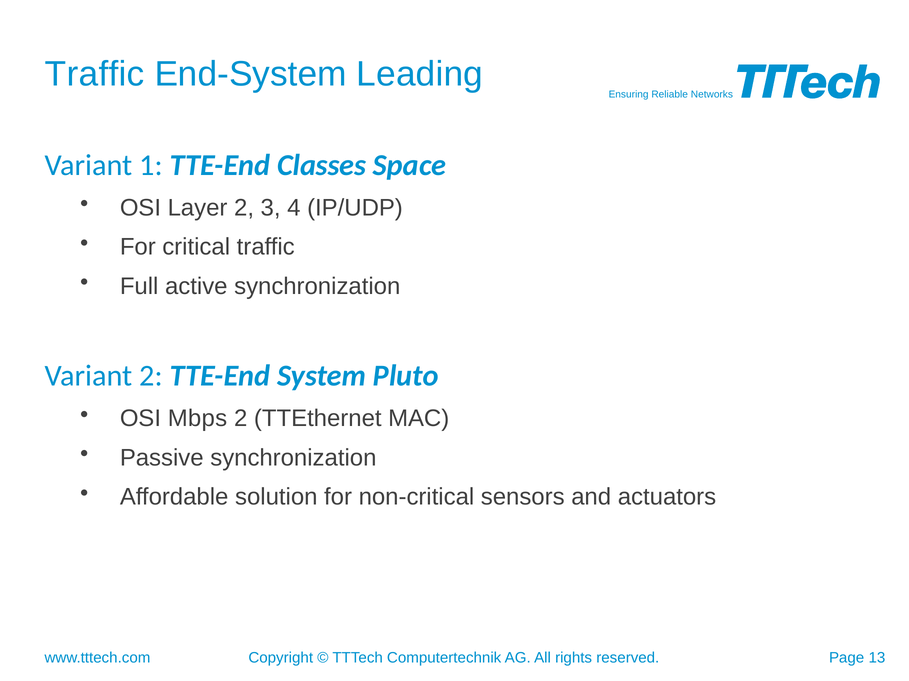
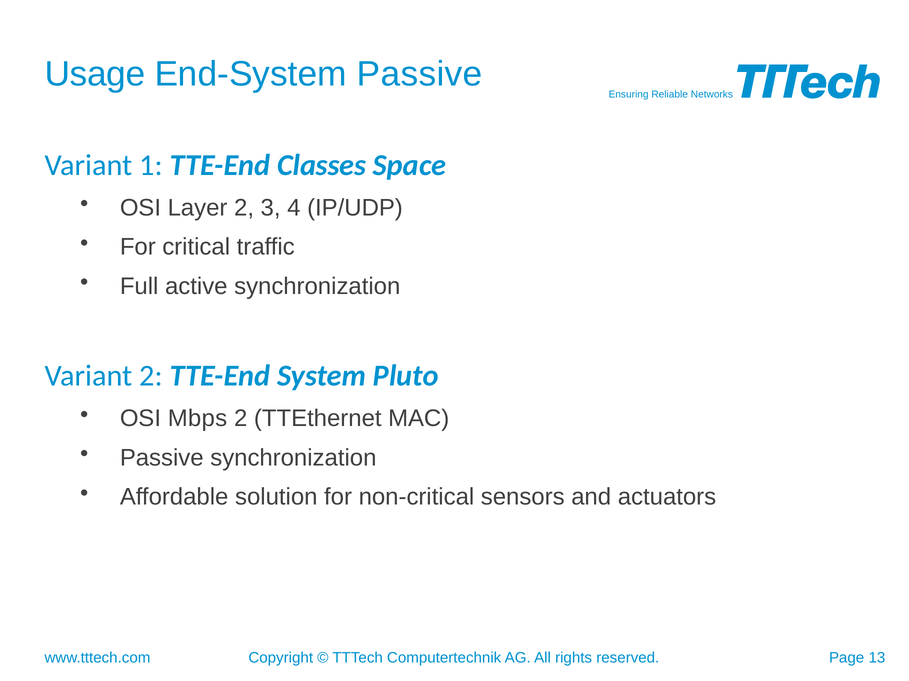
Traffic: Traffic -> Usage (95, 74)
End-System Leading: Leading -> Passive (420, 74)
